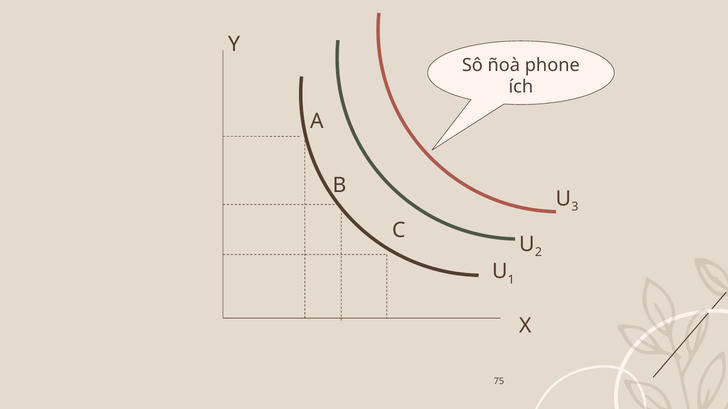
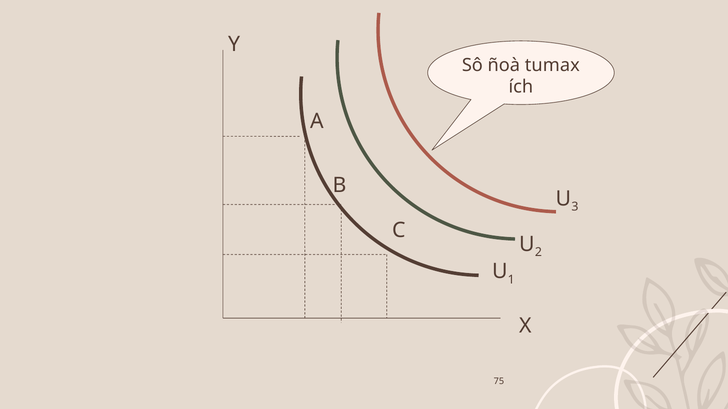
phone: phone -> tumax (552, 65)
